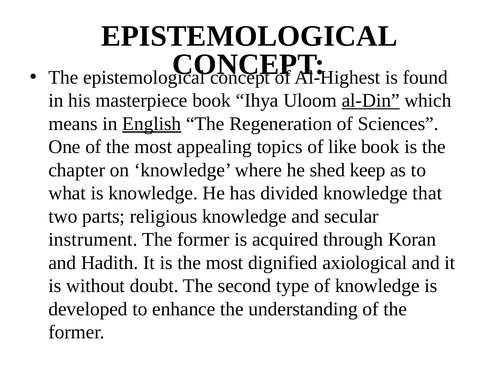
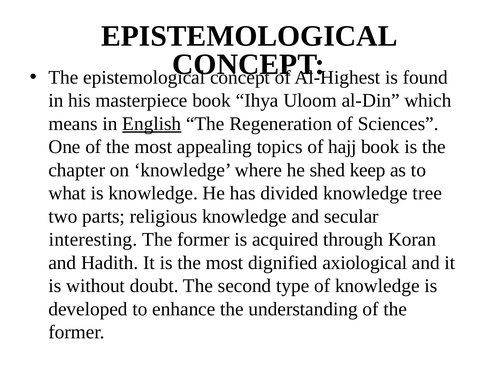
al-Din underline: present -> none (371, 101)
like: like -> hajj (342, 147)
that: that -> tree (427, 194)
instrument: instrument -> interesting (93, 240)
